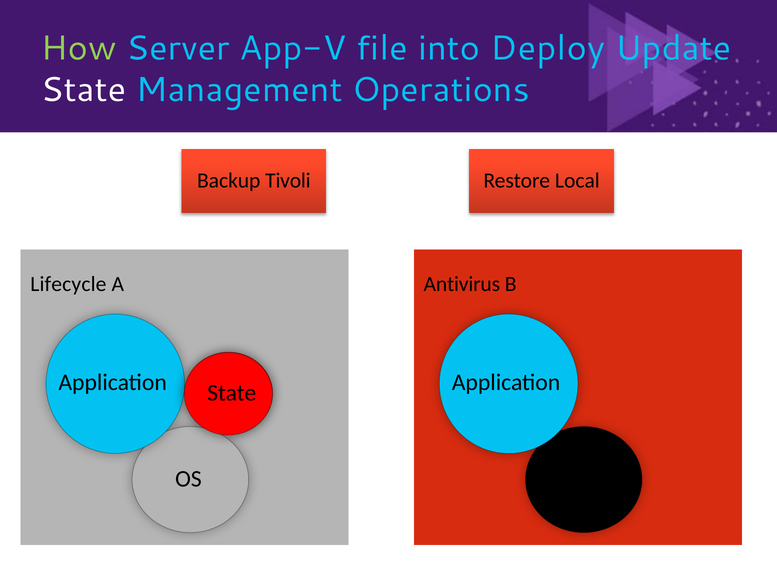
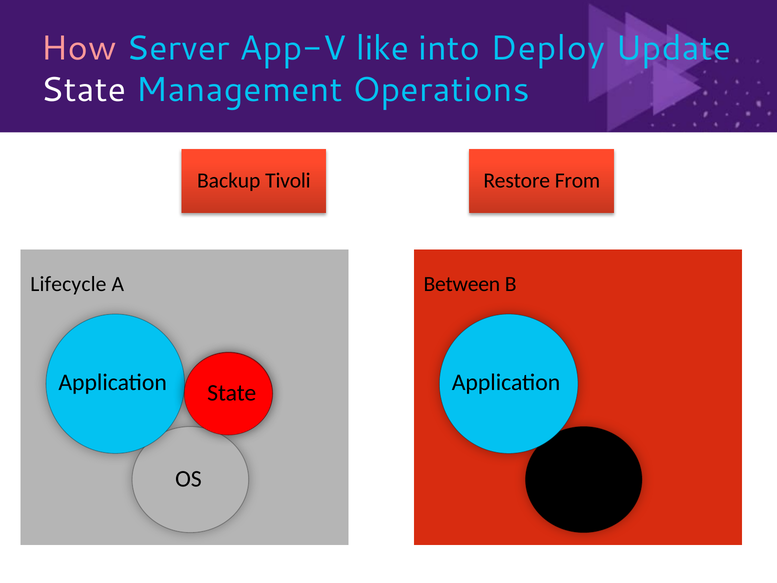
How colour: light green -> pink (79, 48)
file: file -> like (383, 48)
Local: Local -> From (577, 181)
Antivirus: Antivirus -> Between (462, 284)
